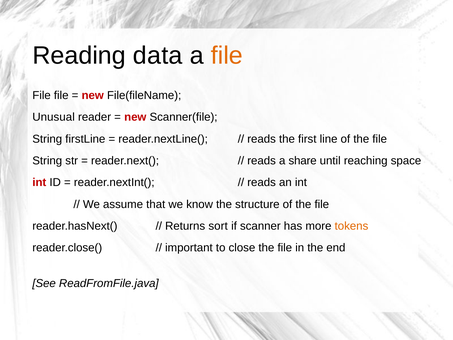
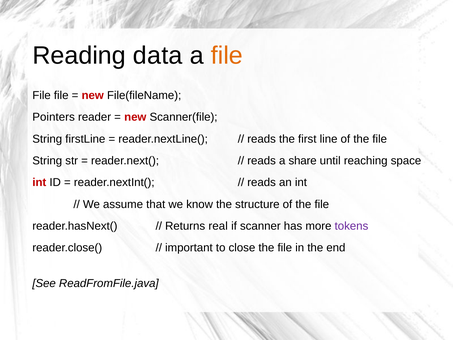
Unusual: Unusual -> Pointers (54, 117)
sort: sort -> real (218, 226)
tokens colour: orange -> purple (351, 226)
